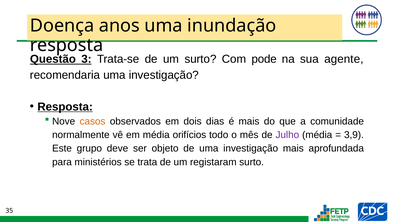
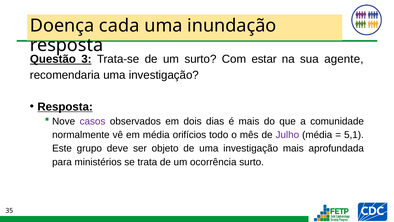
anos: anos -> cada (119, 26)
pode: pode -> estar (264, 59)
casos colour: orange -> purple (93, 121)
3,9: 3,9 -> 5,1 (354, 135)
registaram: registaram -> ocorrência (213, 162)
